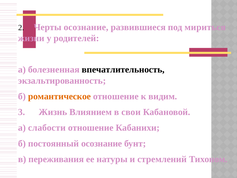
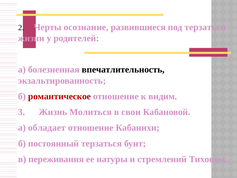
под мириться: мириться -> терзаться (205, 27)
романтическое colour: orange -> red (59, 96)
Влиянием: Влиянием -> Молиться (91, 112)
слабости: слабости -> обладает (47, 128)
постоянный осознание: осознание -> терзаться (102, 143)
